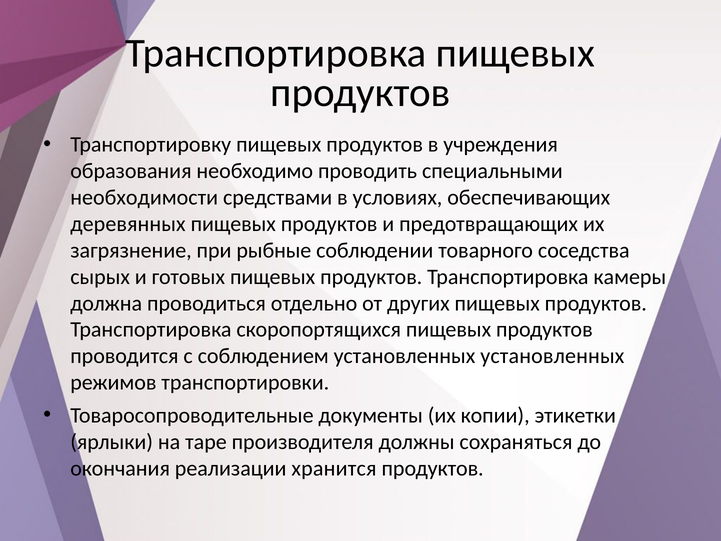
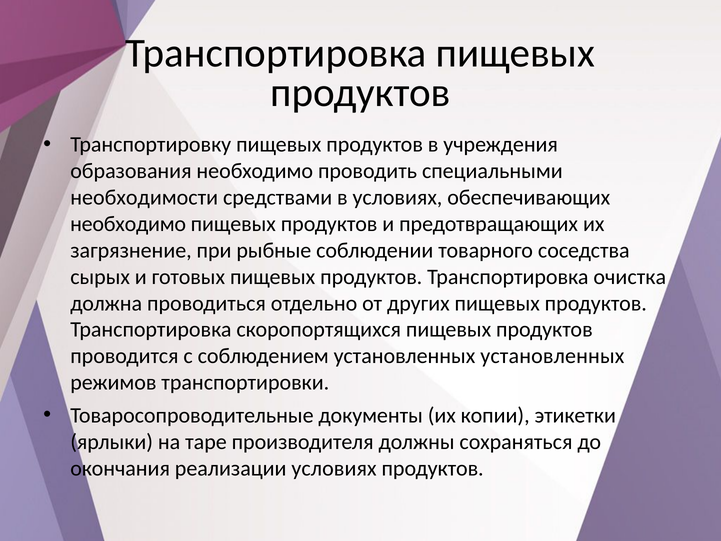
деревянных: деревянных -> необходимо (128, 224)
камеры: камеры -> очистка (630, 277)
реализации хранится: хранится -> условиях (334, 468)
